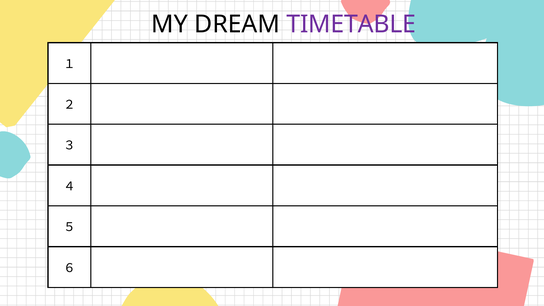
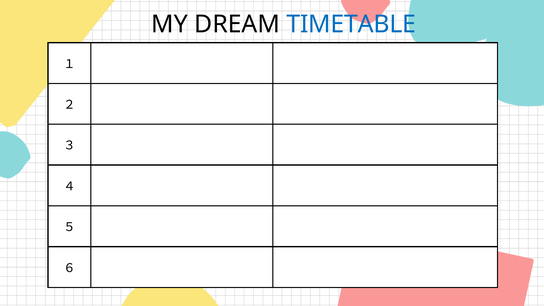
TIMETABLE colour: purple -> blue (351, 24)
